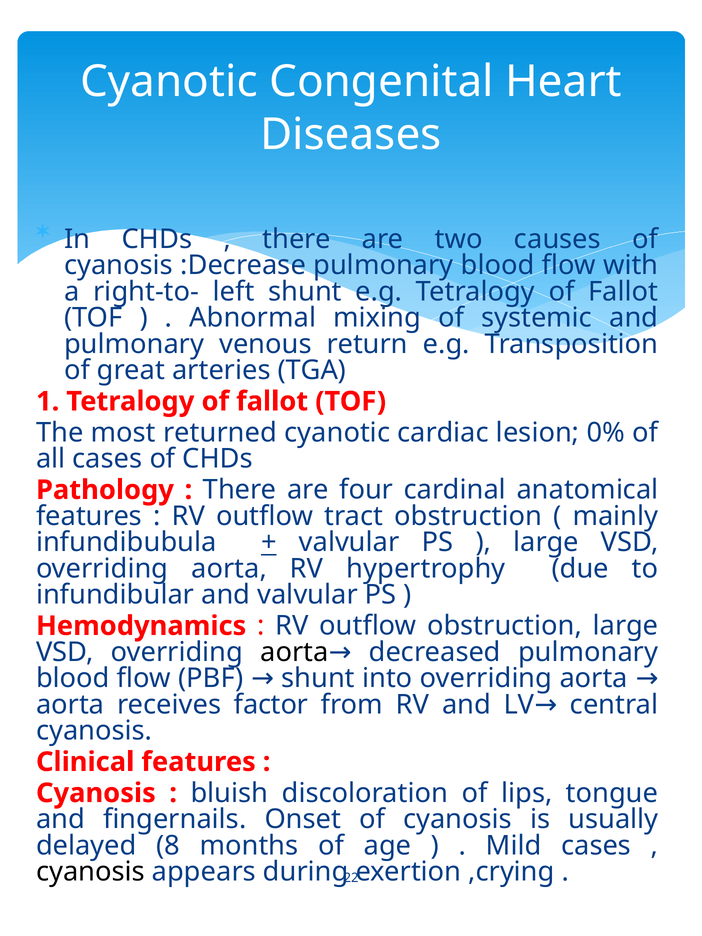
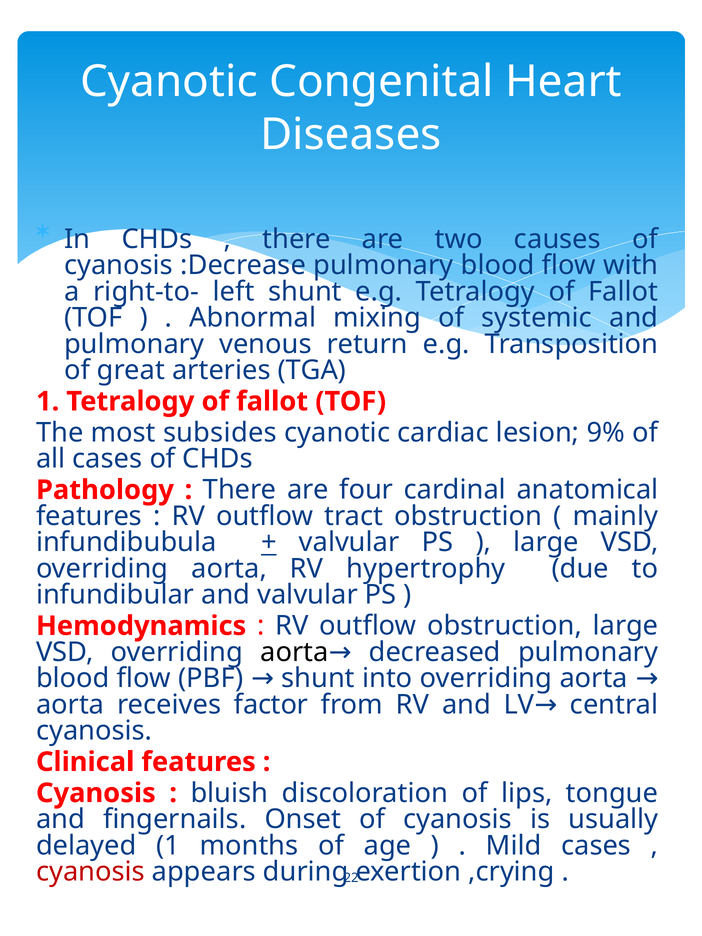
returned: returned -> subsides (220, 433)
0%: 0% -> 9% (606, 433)
delayed 8: 8 -> 1 (168, 846)
cyanosis colour: black -> red (90, 872)
